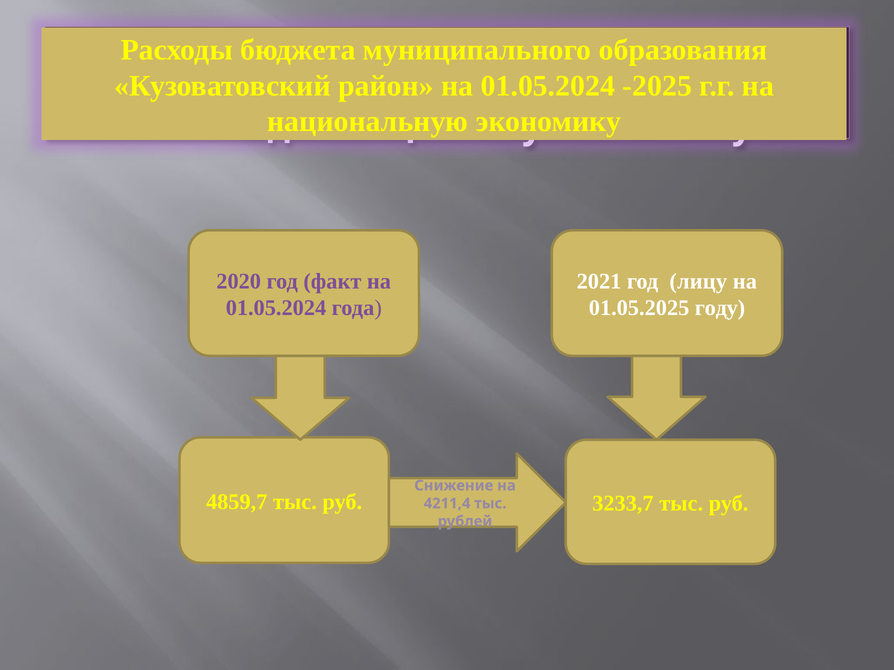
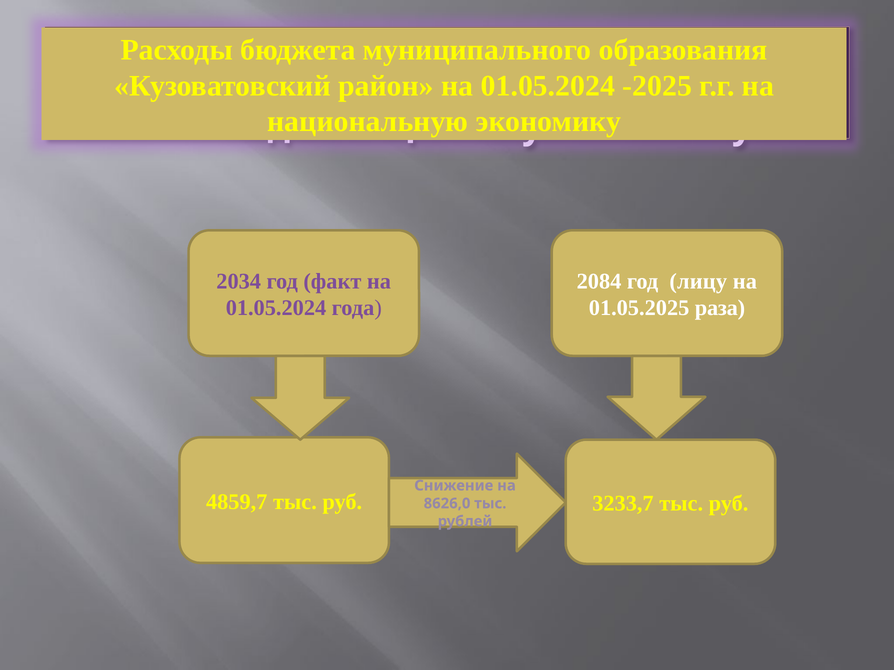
2020: 2020 -> 2034 (239, 281)
2021: 2021 -> 2084 (599, 281)
году: году -> раза (720, 308)
4211,4: 4211,4 -> 8626,0 (447, 504)
